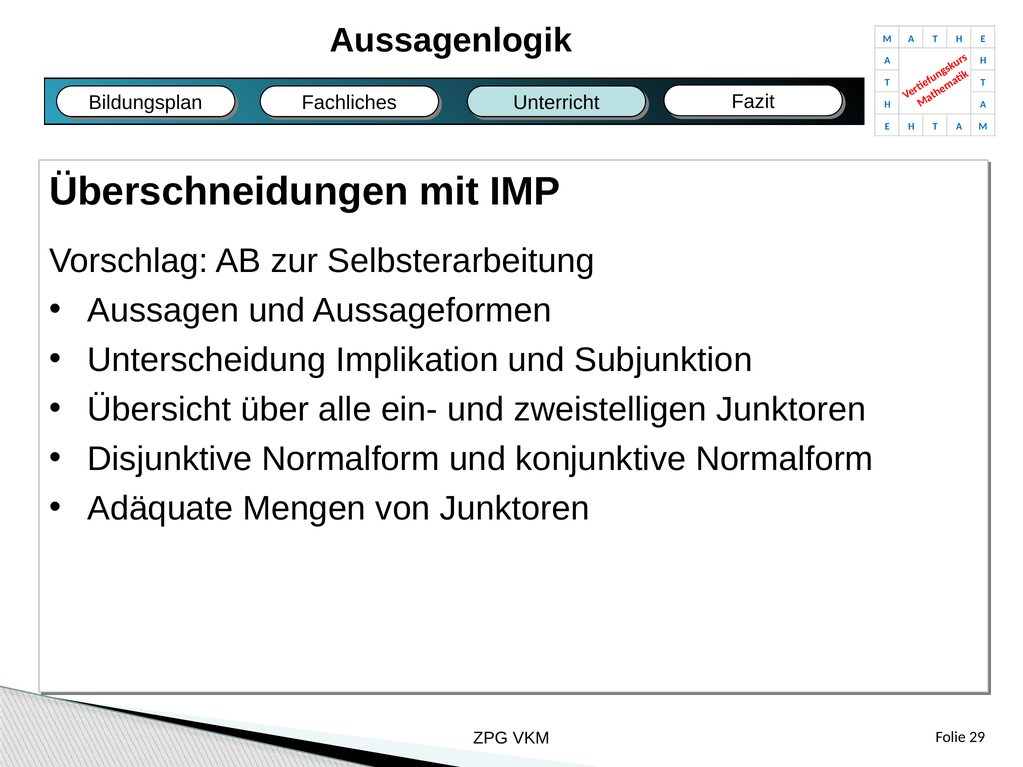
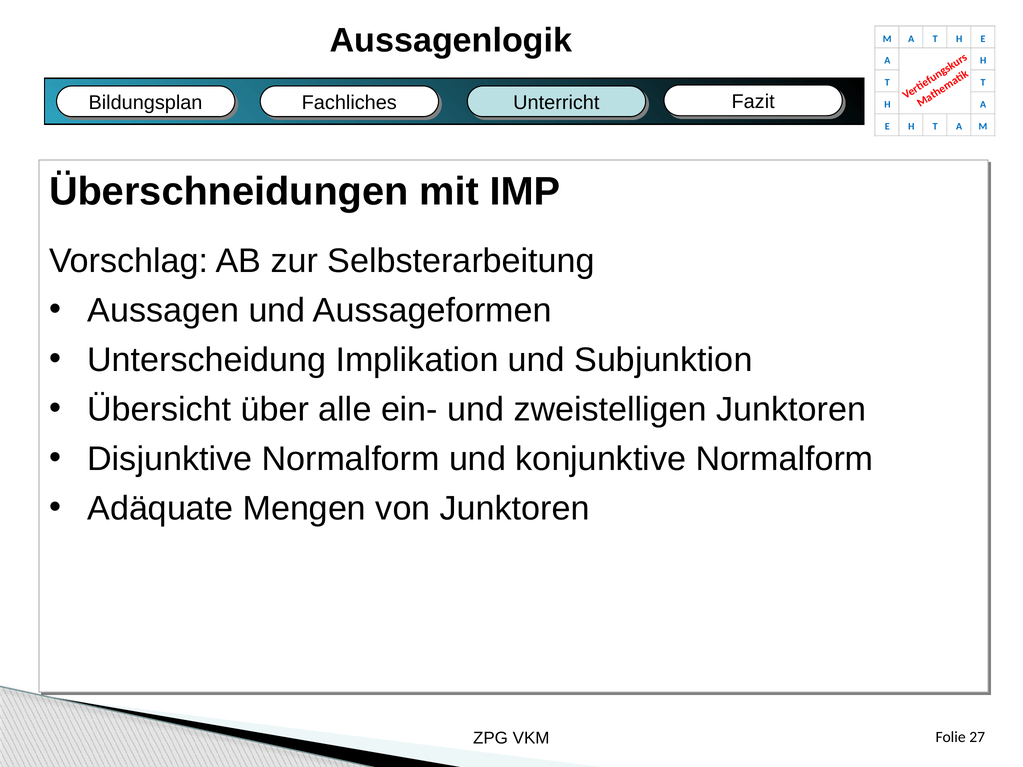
29: 29 -> 27 (977, 737)
